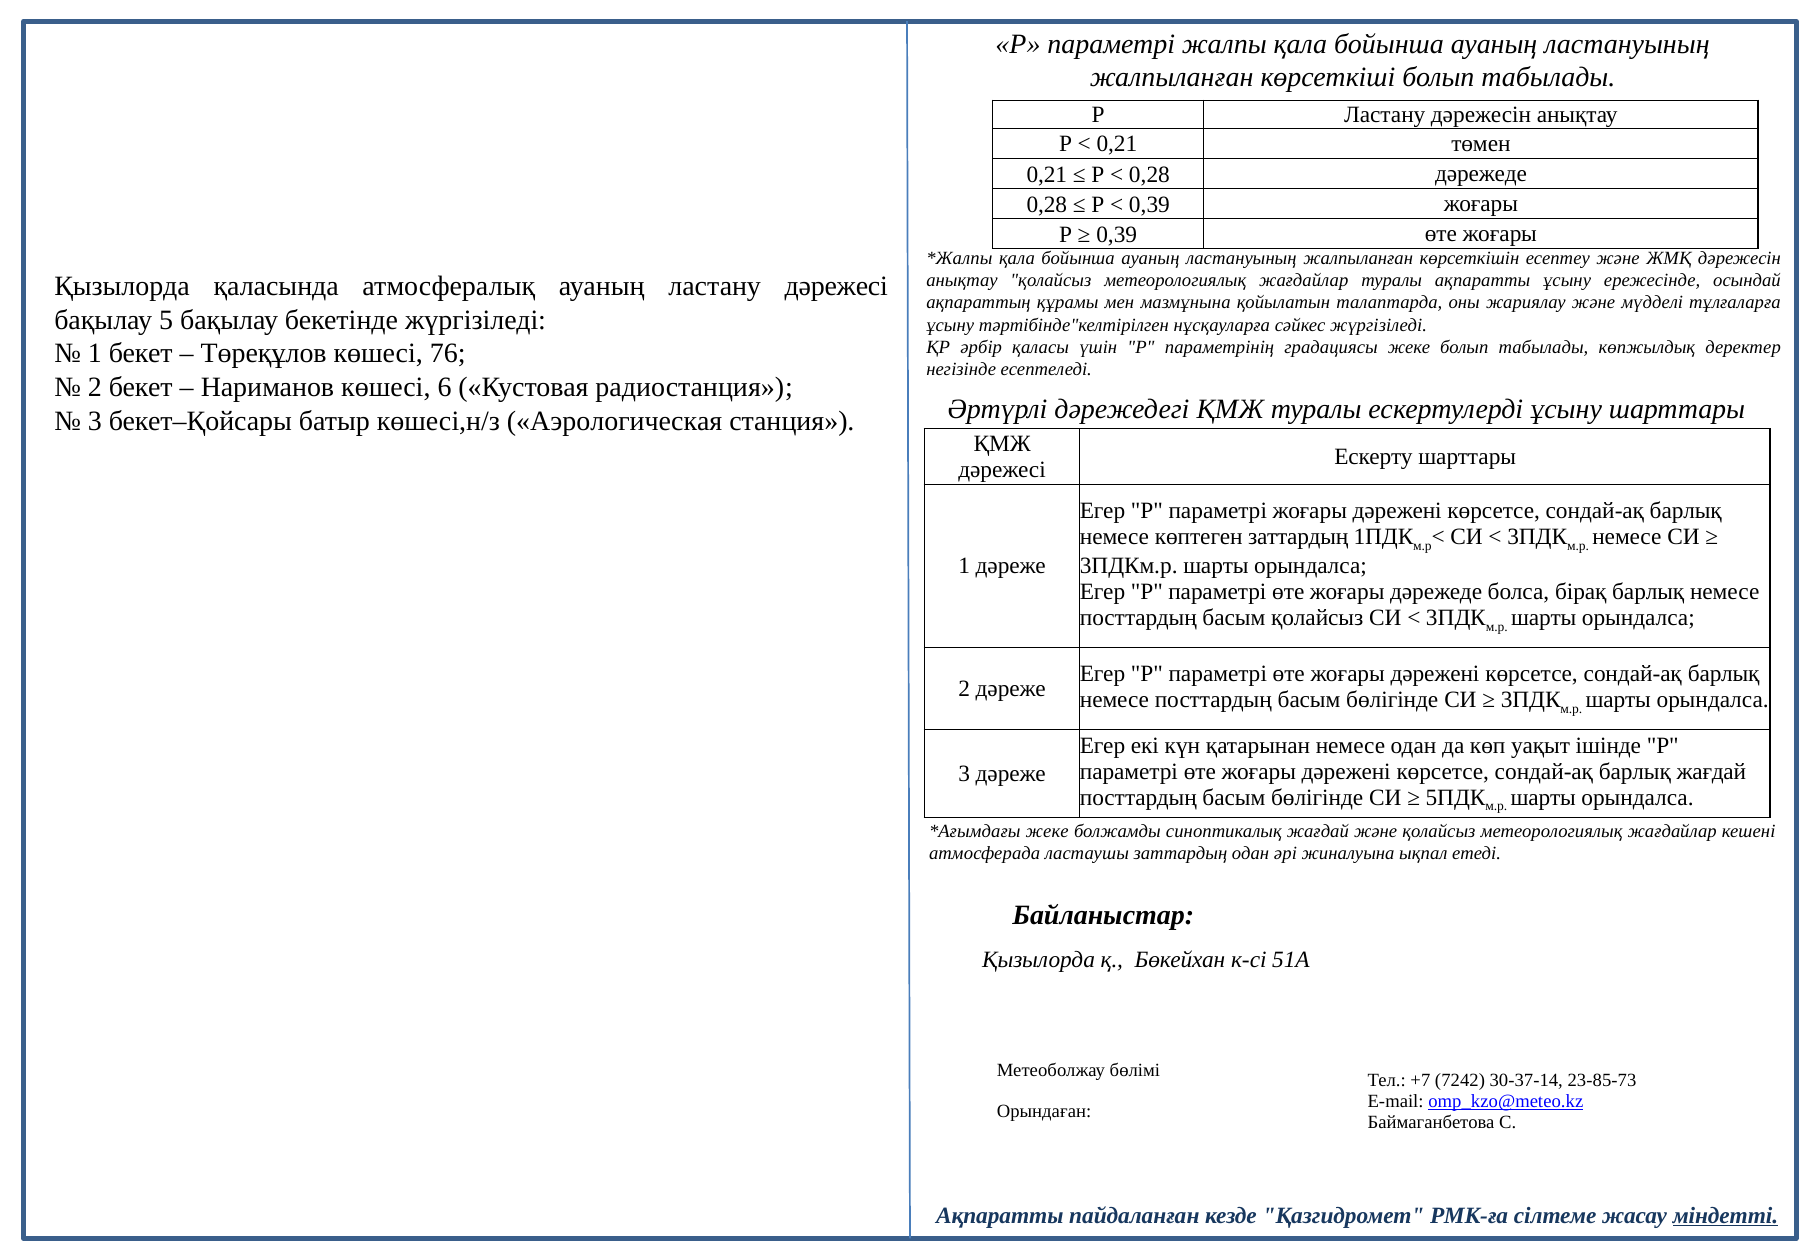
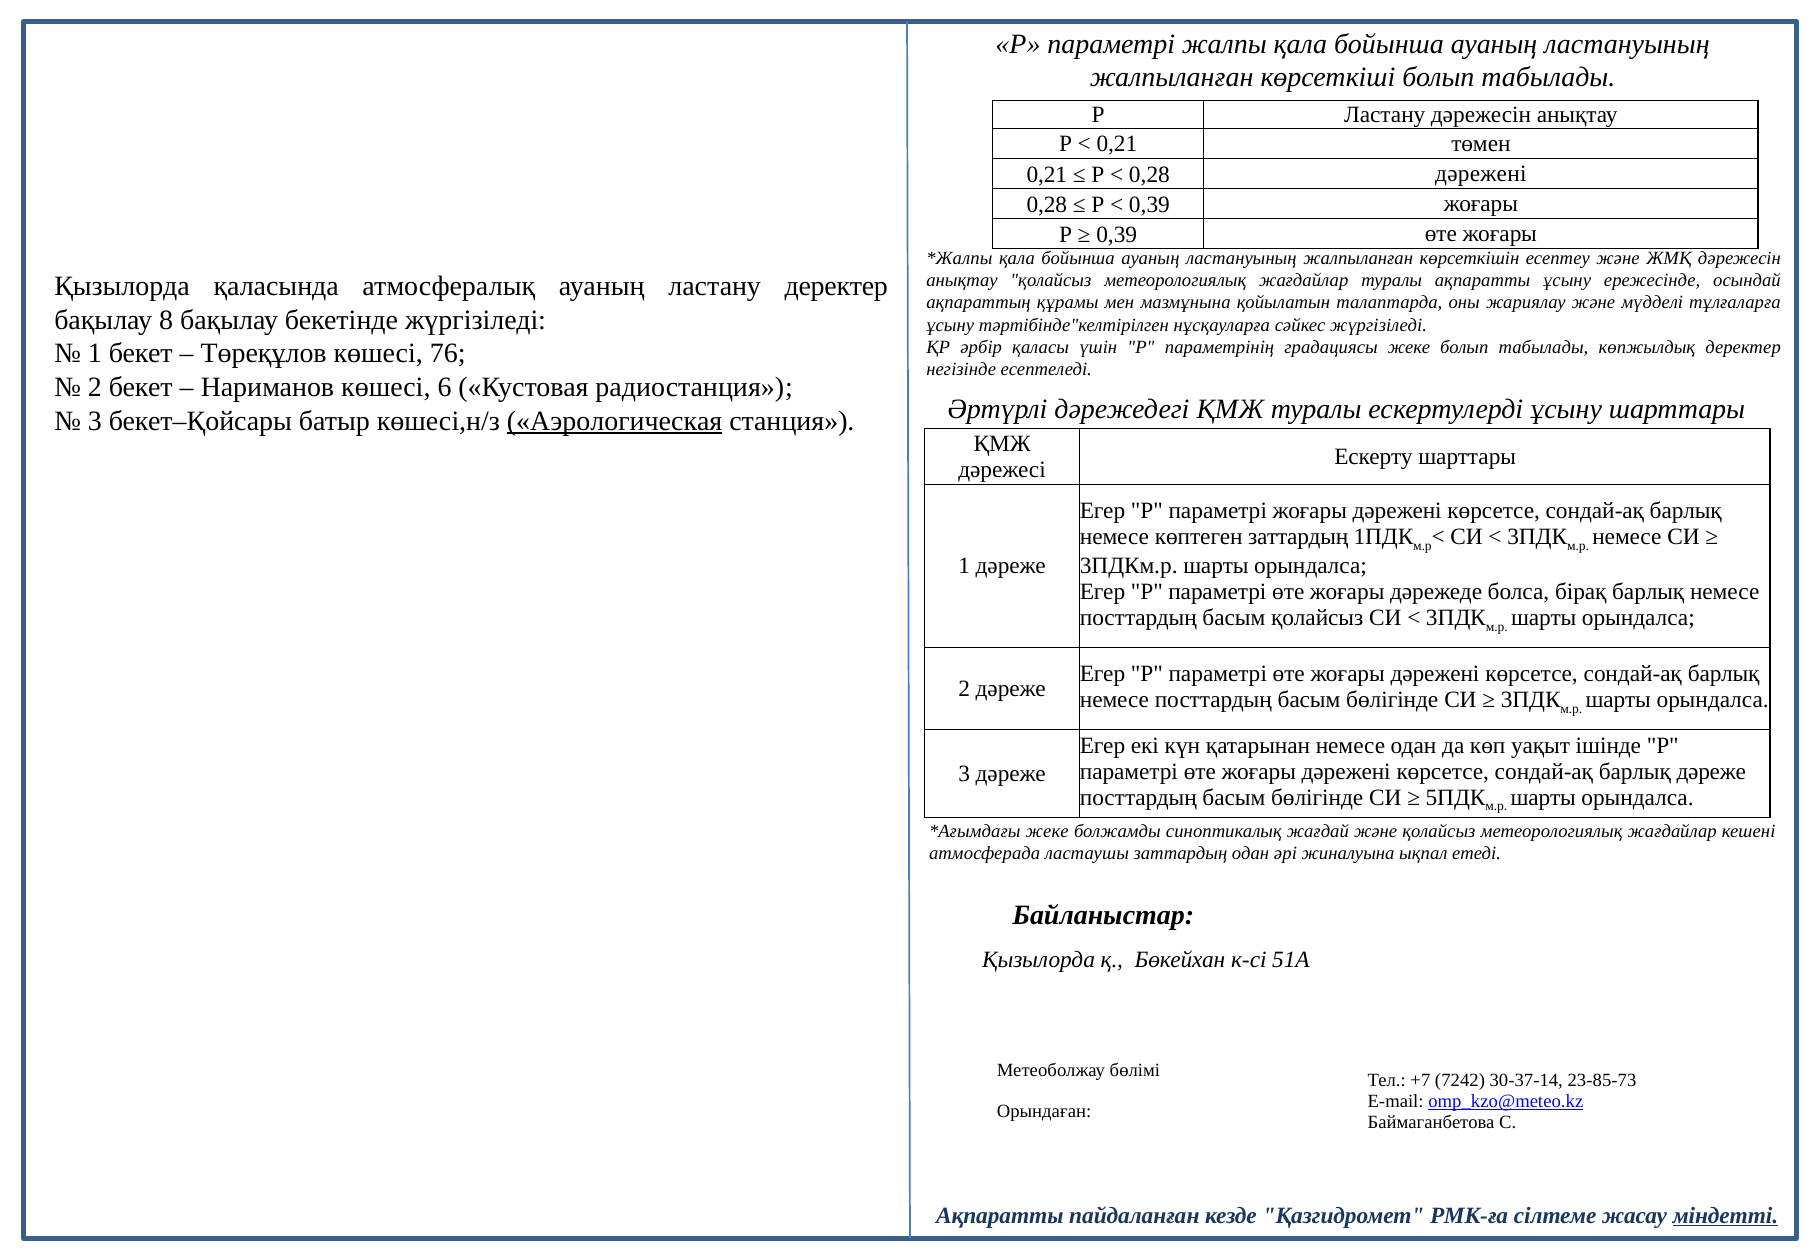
0,28 дәрежеде: дәрежеде -> дәрежені (1481, 173)
ластану дәрежесі: дәрежесі -> деректер (836, 286)
5: 5 -> 8 (166, 320)
Аэрологическая underline: none -> present (615, 421)
барлық жағдай: жағдай -> дәреже (1711, 772)
